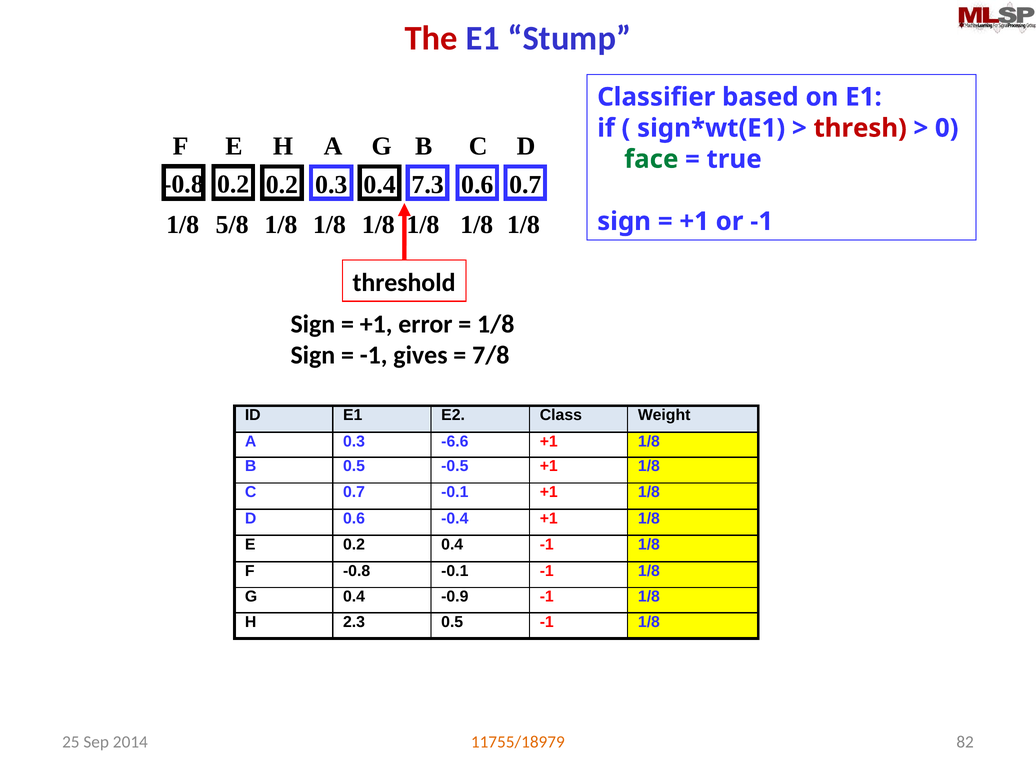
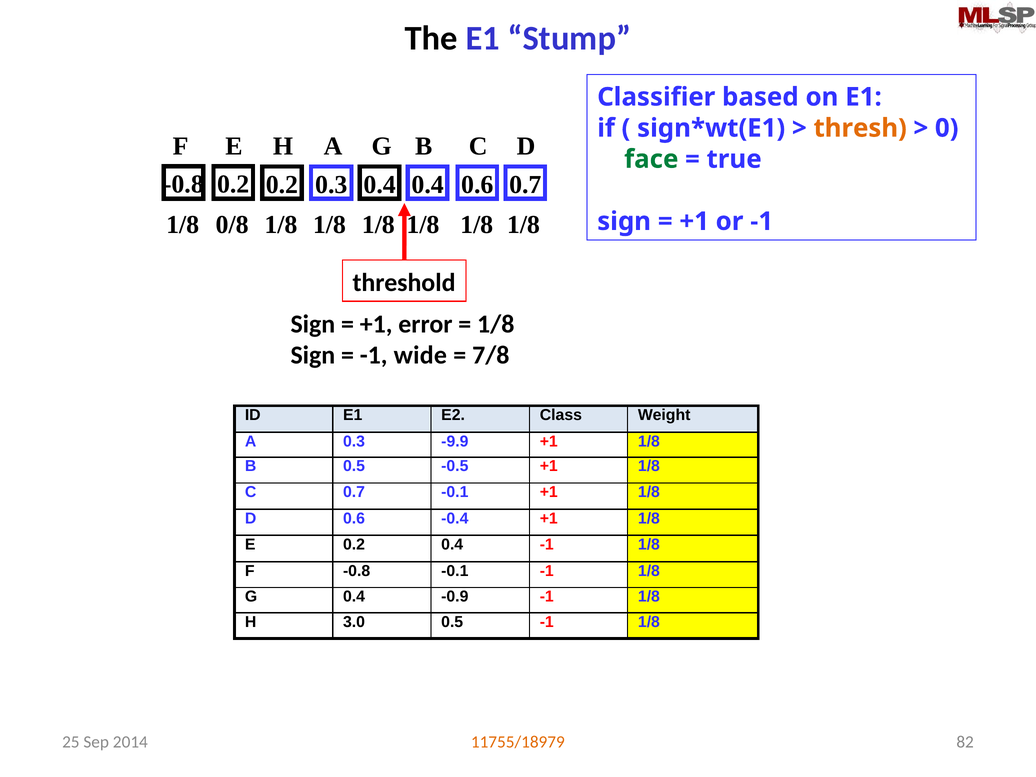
The colour: red -> black (431, 38)
thresh colour: red -> orange (860, 128)
0.3 7.3: 7.3 -> 0.4 (428, 185)
5/8: 5/8 -> 0/8 (232, 225)
gives: gives -> wide (420, 355)
-6.6: -6.6 -> -9.9 (455, 441)
2.3: 2.3 -> 3.0 (354, 622)
